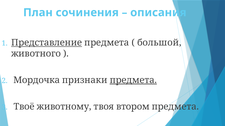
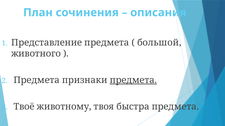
Представление underline: present -> none (47, 43)
Мордочка: Мордочка -> Предмета (37, 80)
втором: втором -> быстра (133, 107)
